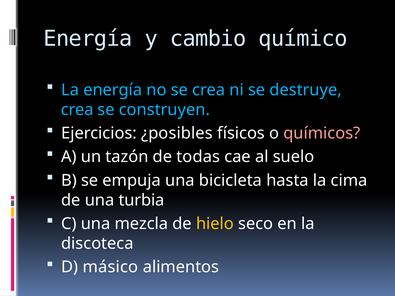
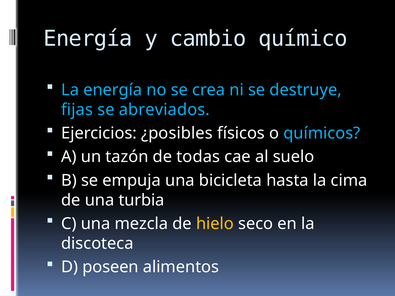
crea: crea -> fijas (77, 110)
construyen: construyen -> abreviados (164, 110)
químicos colour: pink -> light blue (322, 133)
másico: másico -> poseen (110, 267)
